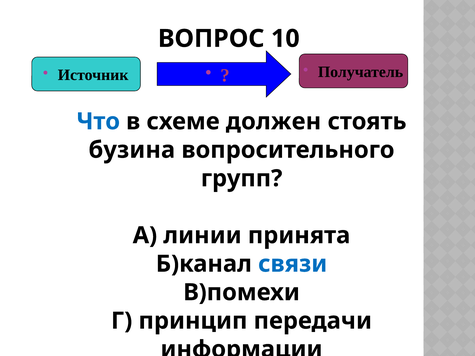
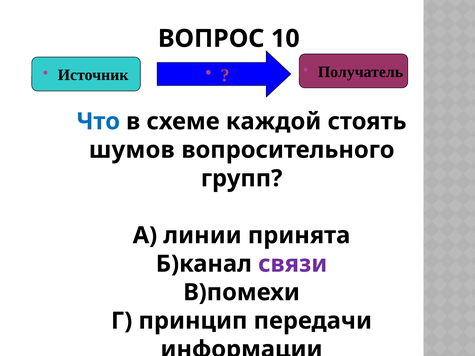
должен: должен -> каждой (274, 122)
бузина: бузина -> шумов (132, 150)
связи colour: blue -> purple (293, 264)
